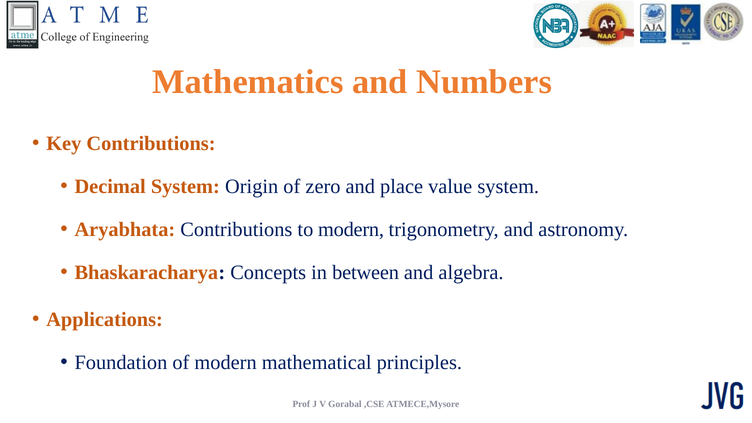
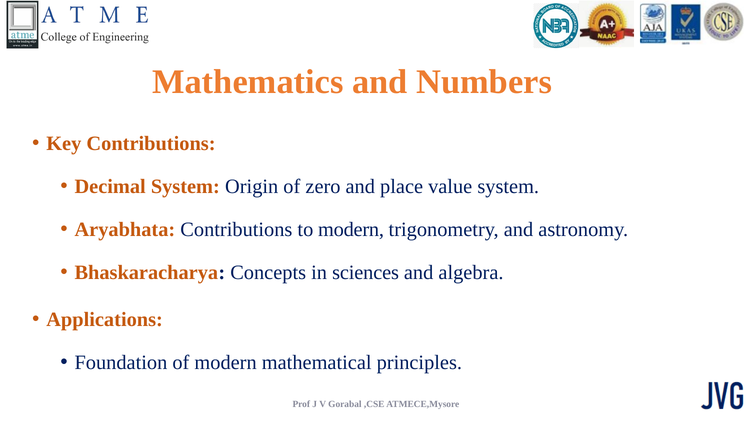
between: between -> sciences (366, 273)
